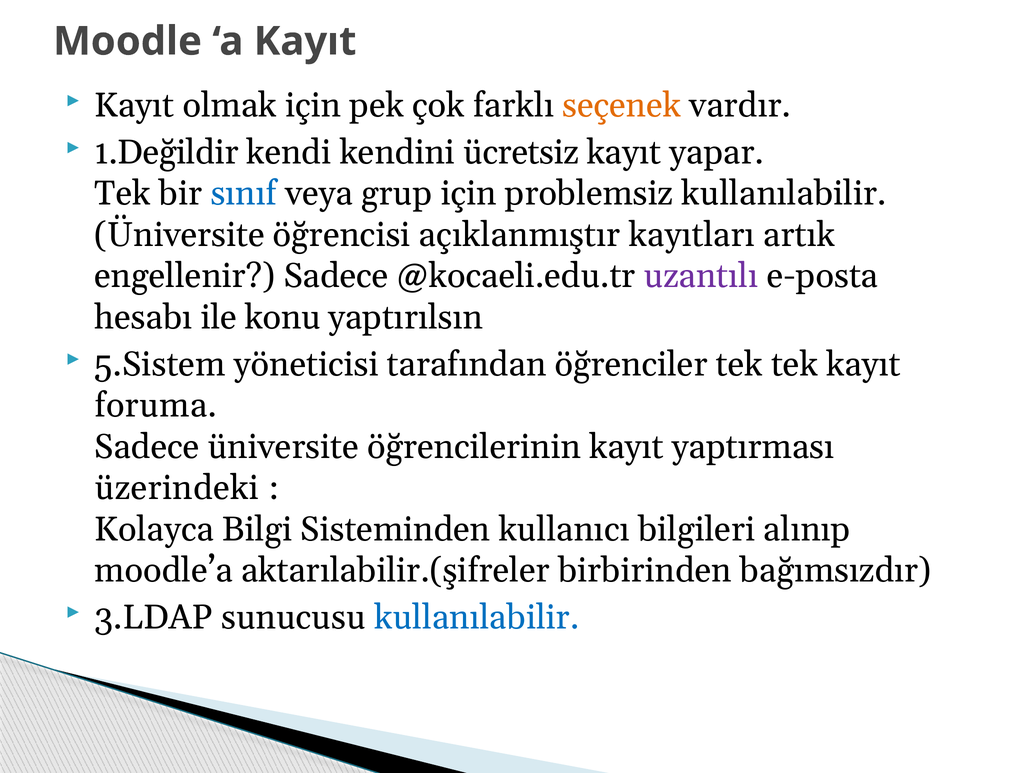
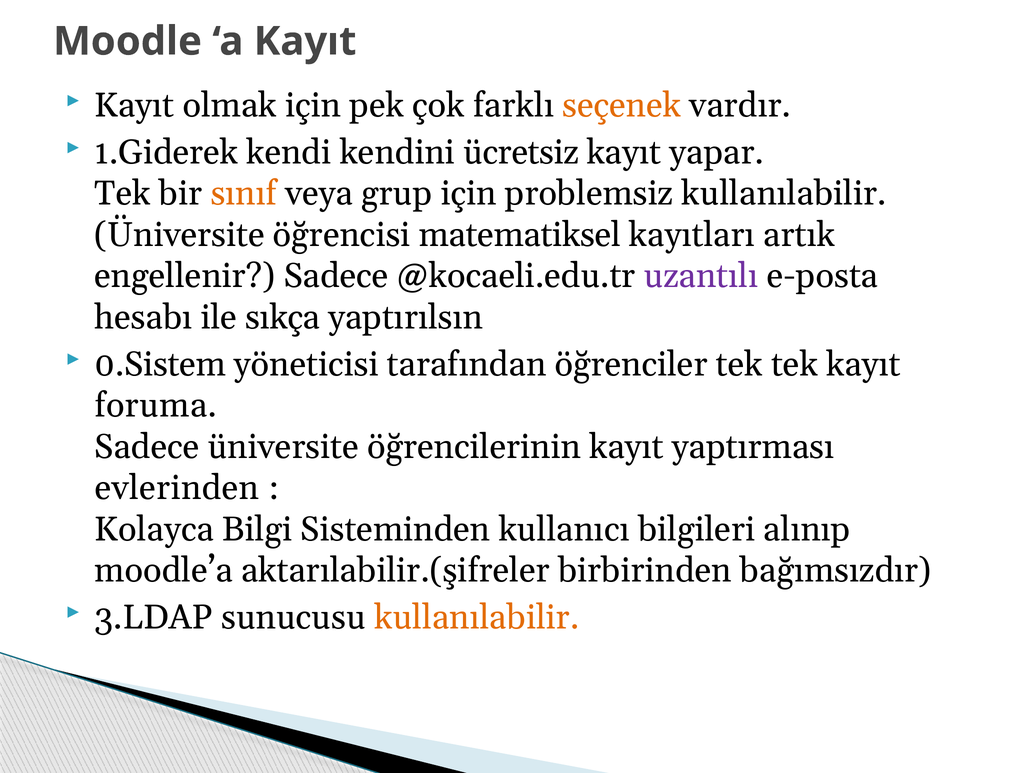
1.Değildir: 1.Değildir -> 1.Giderek (166, 152)
sınıf colour: blue -> orange (244, 194)
açıklanmıştır: açıklanmıştır -> matematiksel (520, 235)
konu: konu -> sıkça (283, 317)
5.Sistem: 5.Sistem -> 0.Sistem (160, 364)
üzerindeki: üzerindeki -> evlerinden (177, 488)
kullanılabilir colour: blue -> orange (477, 618)
